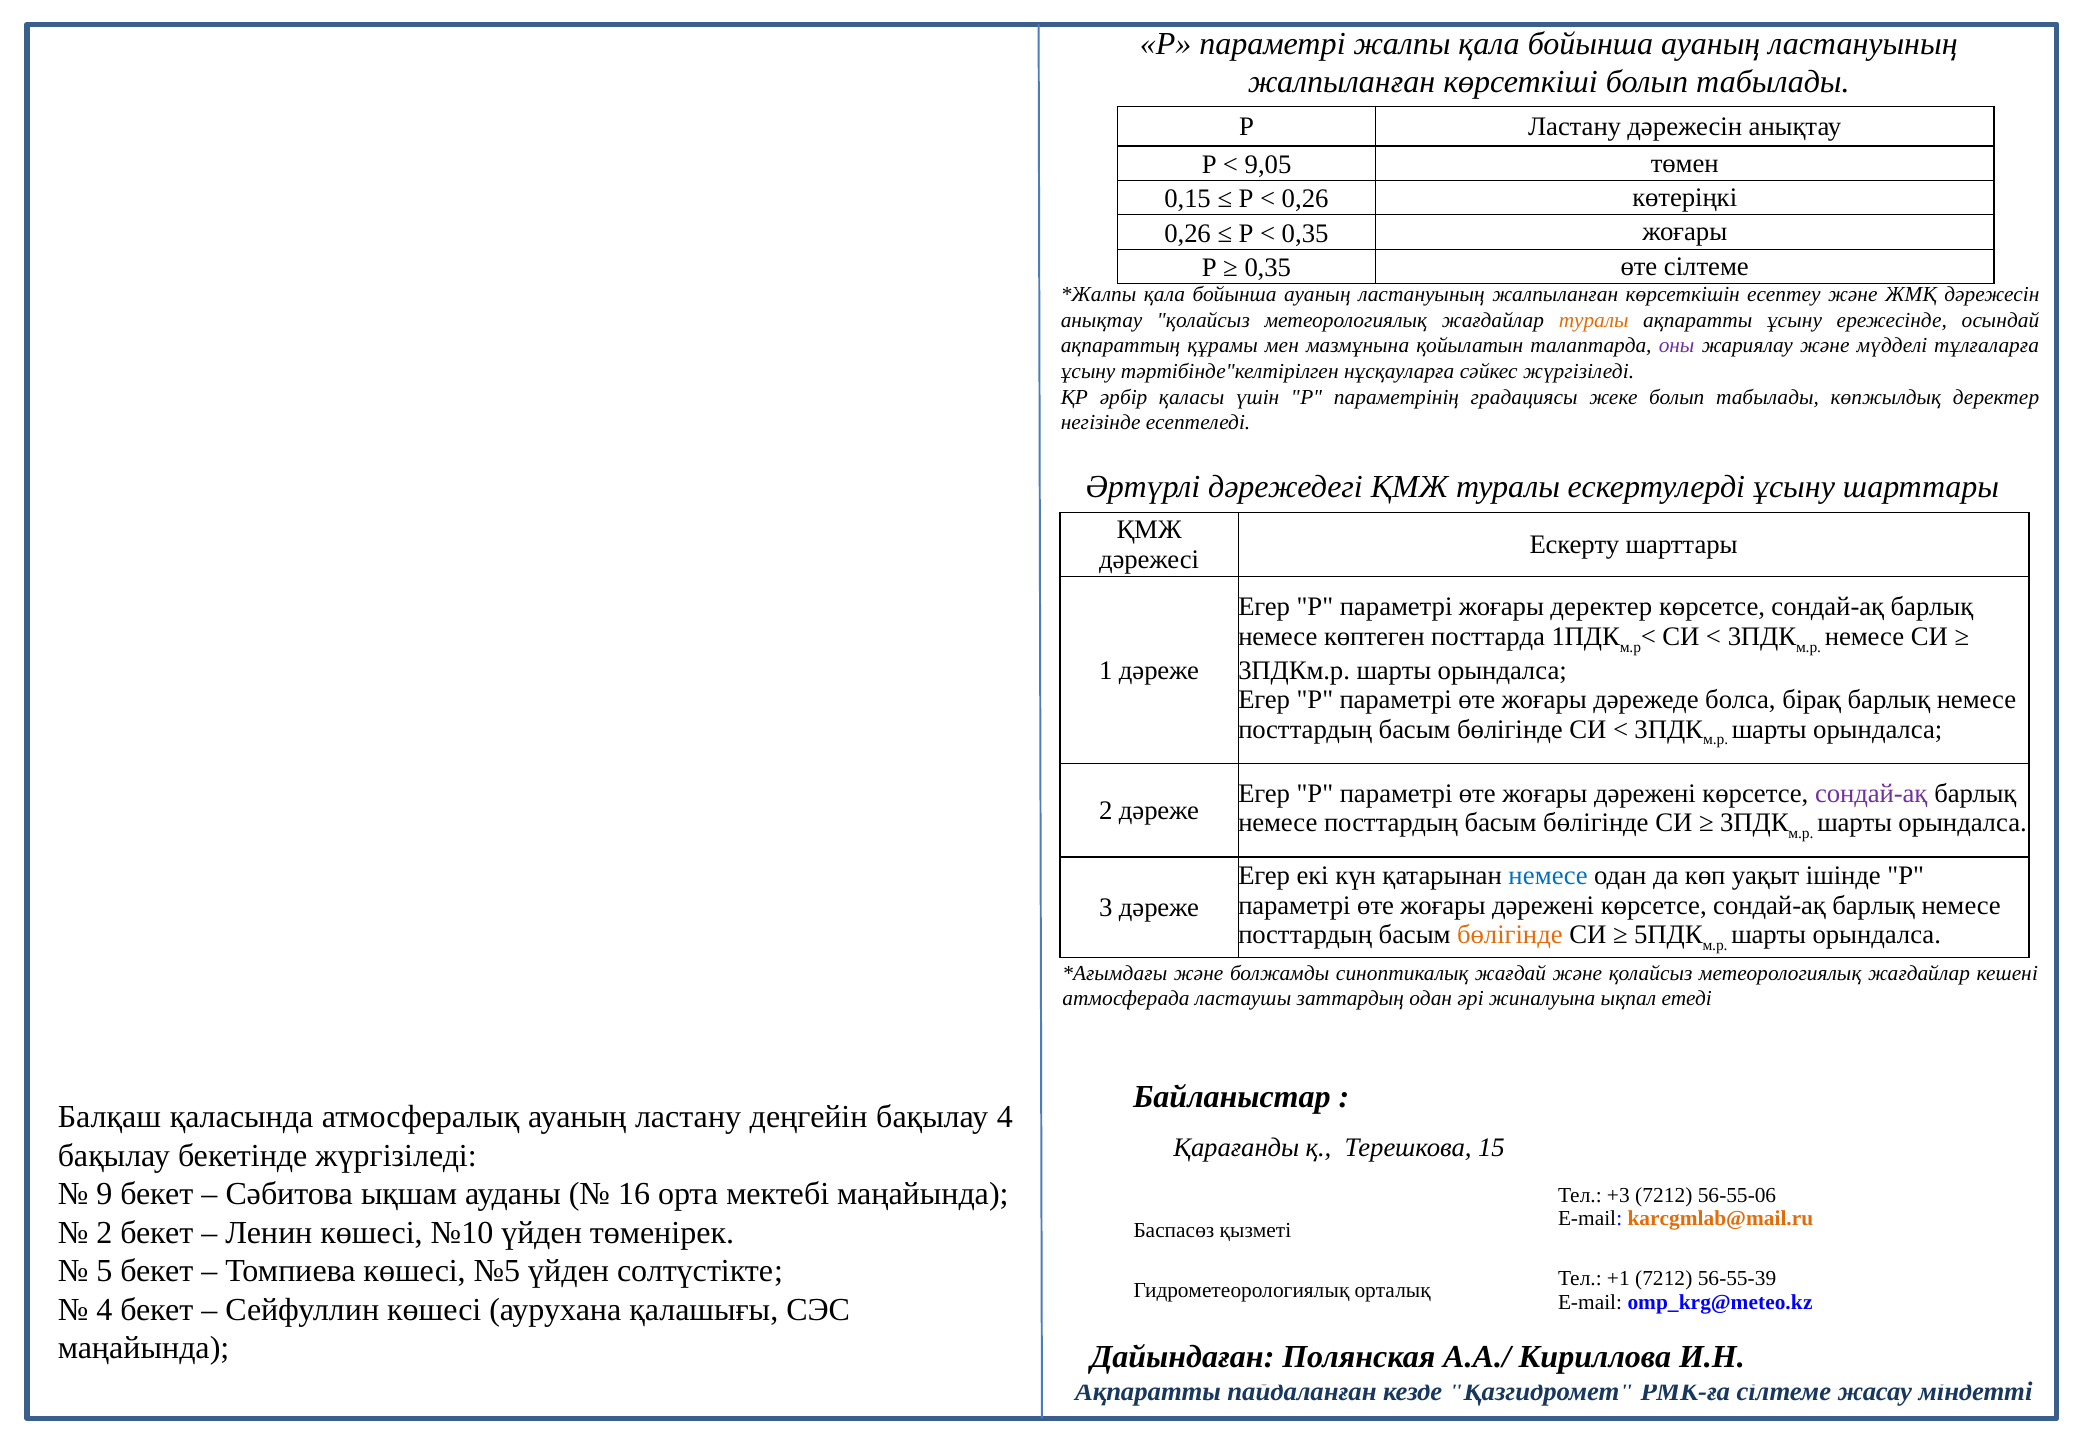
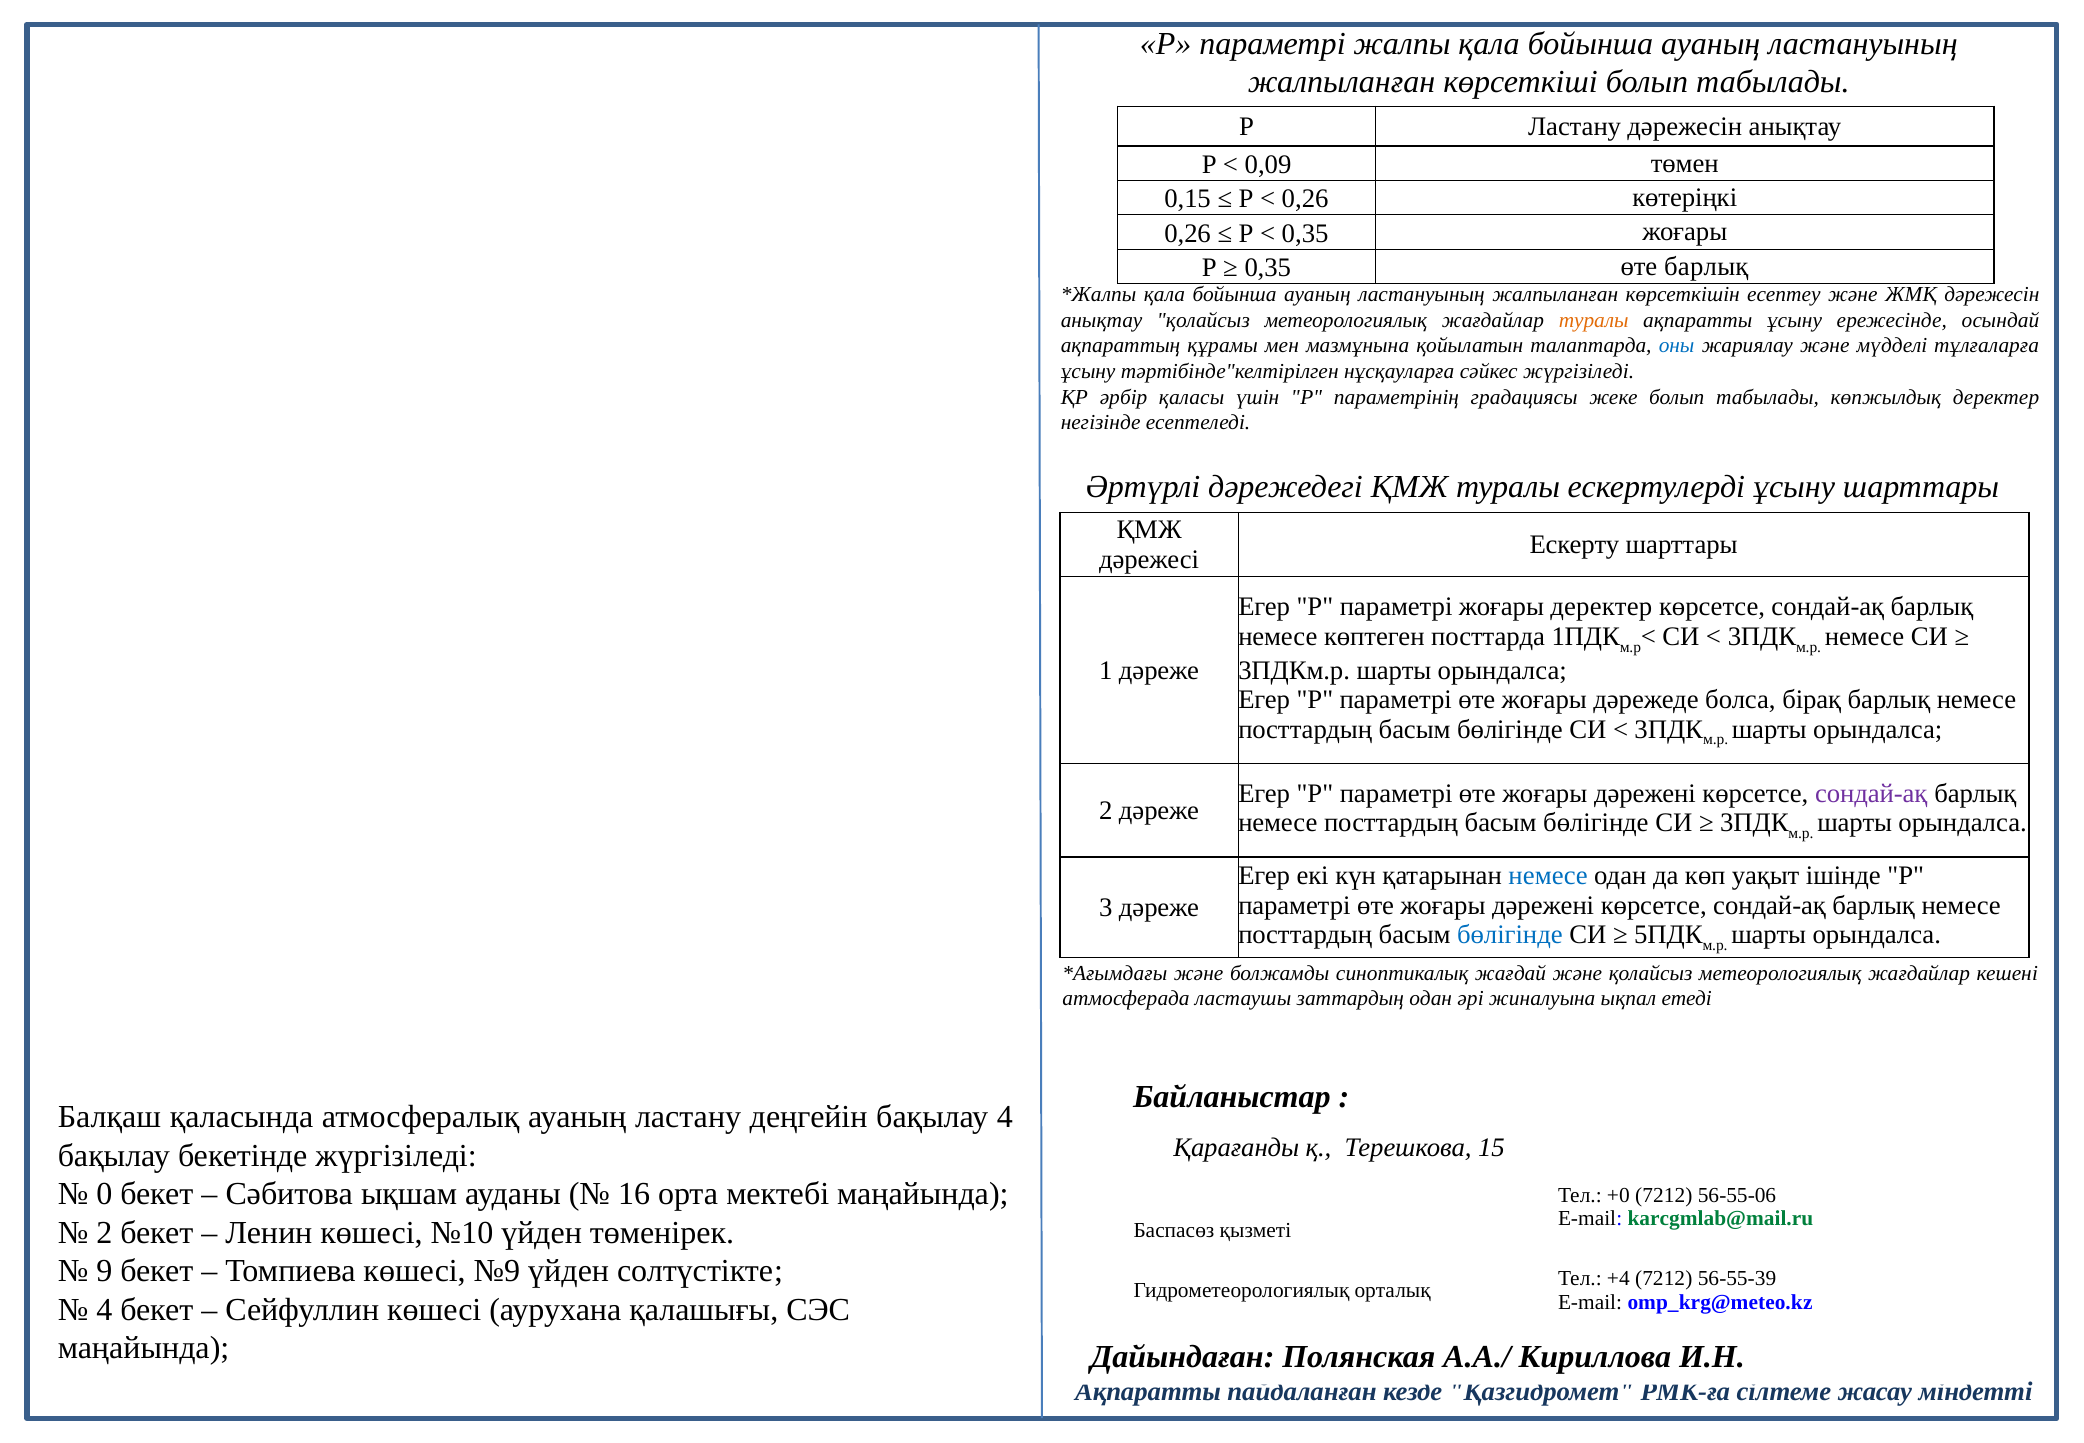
9,05: 9,05 -> 0,09 (1268, 164)
өте сілтеме: сілтеме -> барлық (1706, 266)
оны colour: purple -> blue (1677, 346)
бөлігінде colour: orange -> blue (1510, 935)
9: 9 -> 0 (104, 1194)
+3: +3 -> +0 (1618, 1195)
karcgmlab@mail.ru colour: orange -> green (1720, 1218)
5: 5 -> 9 (104, 1271)
№5: №5 -> №9 (497, 1271)
+1: +1 -> +4 (1618, 1278)
